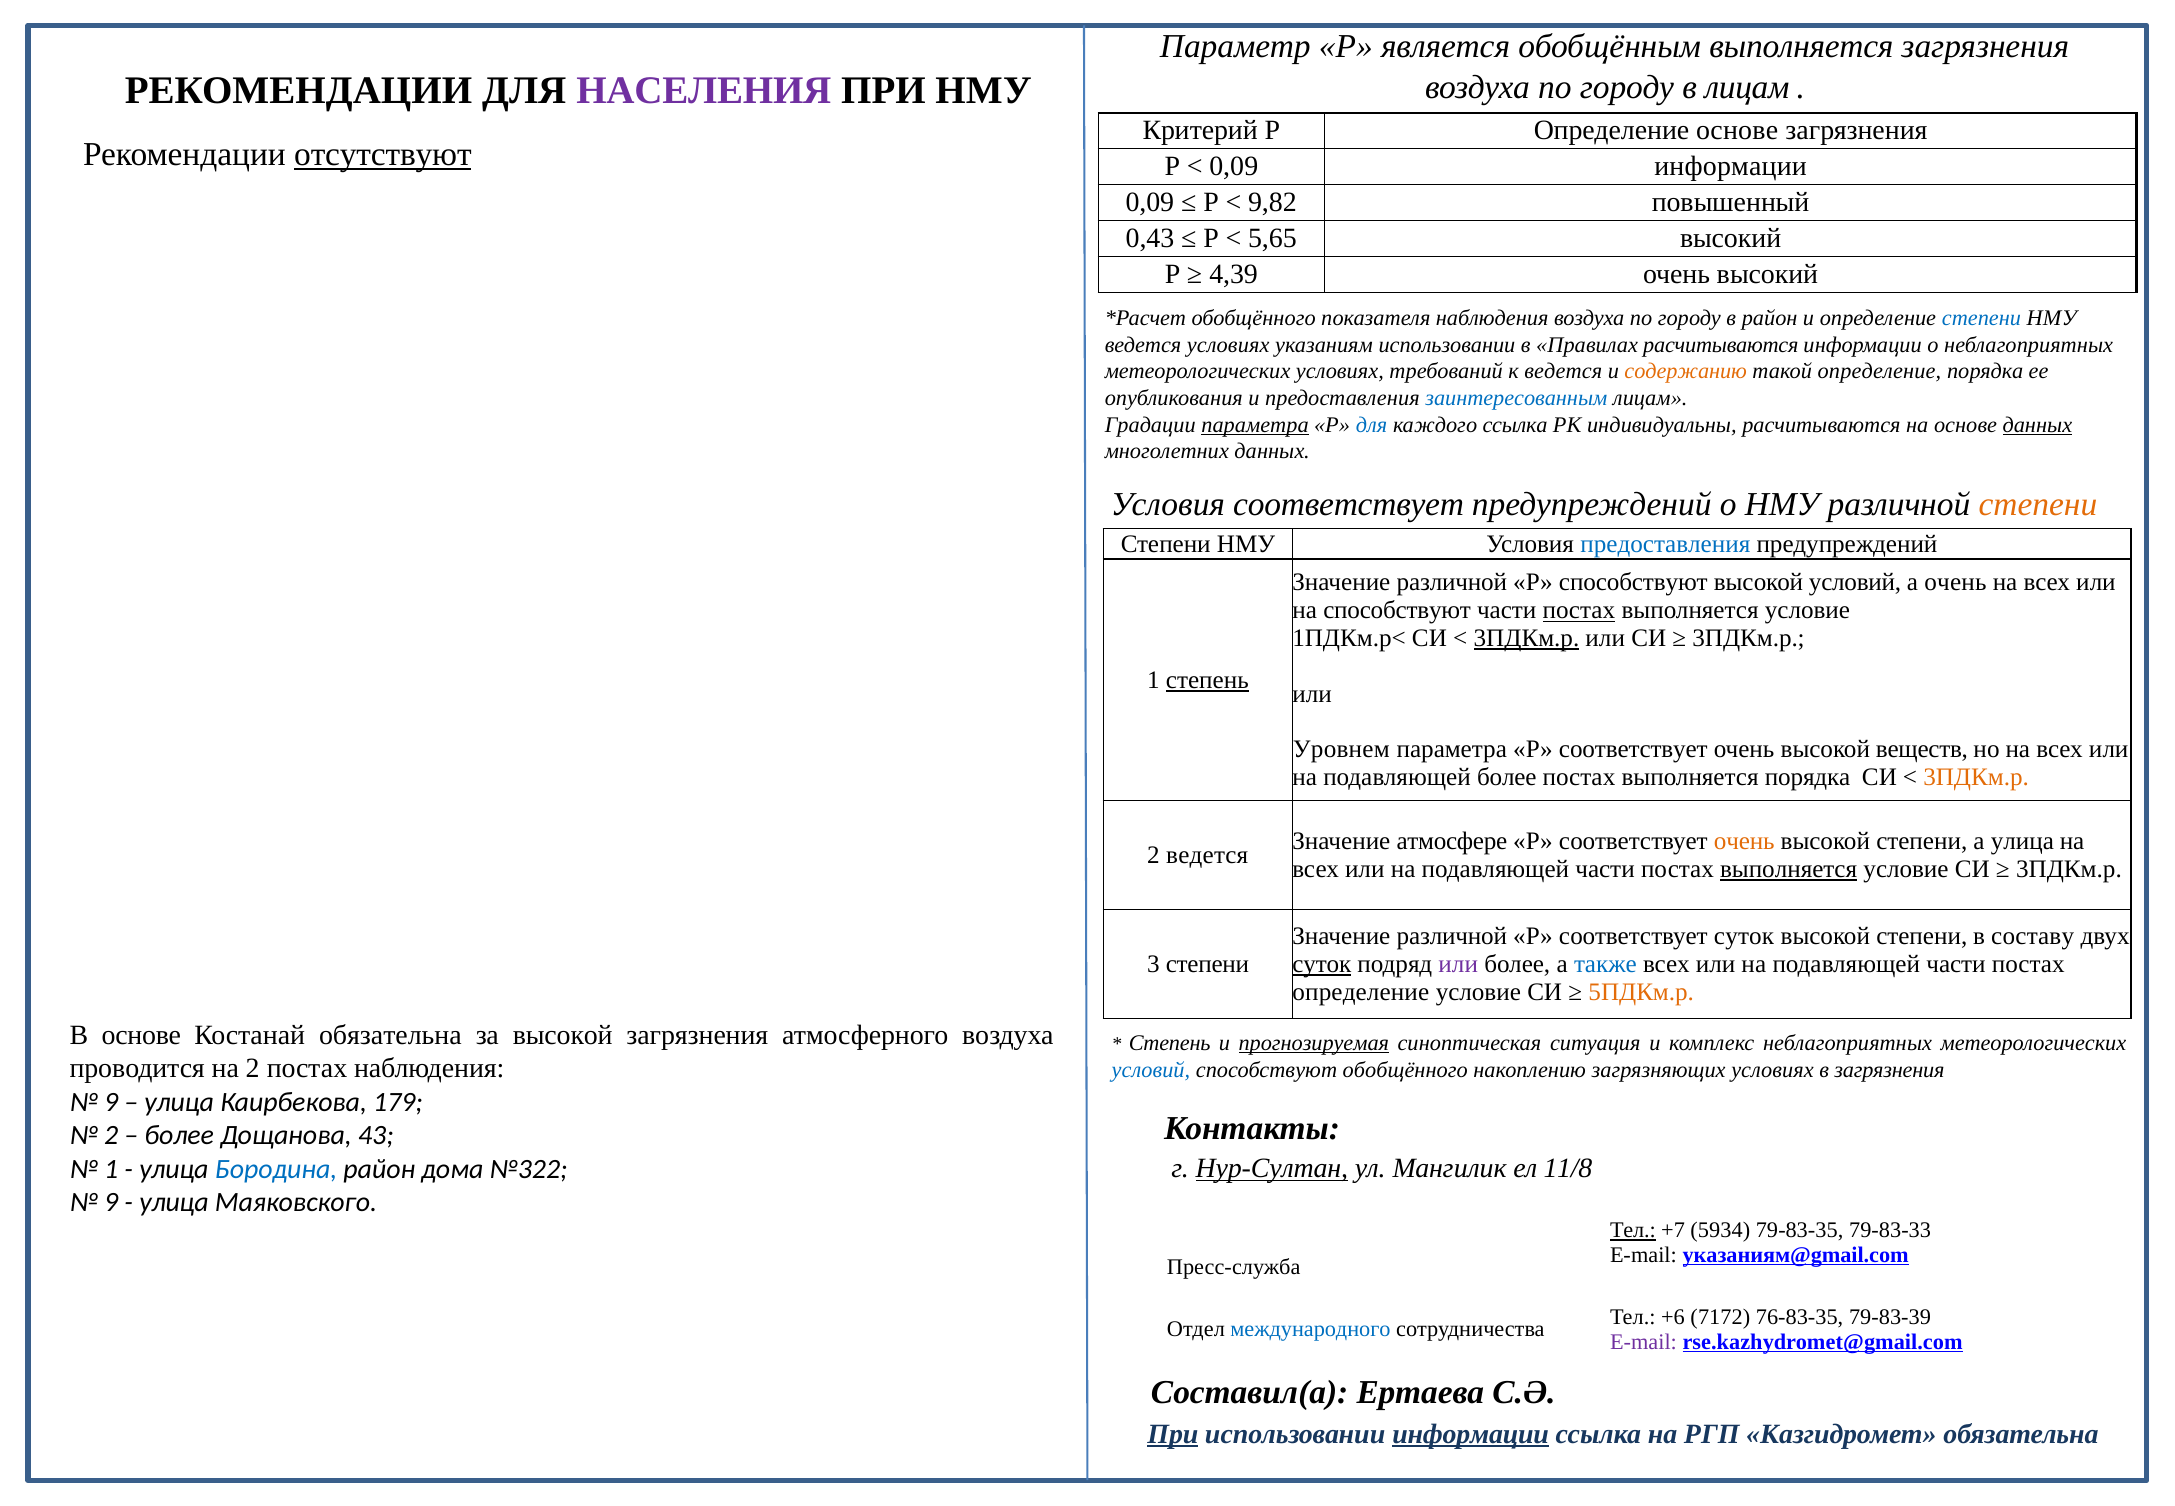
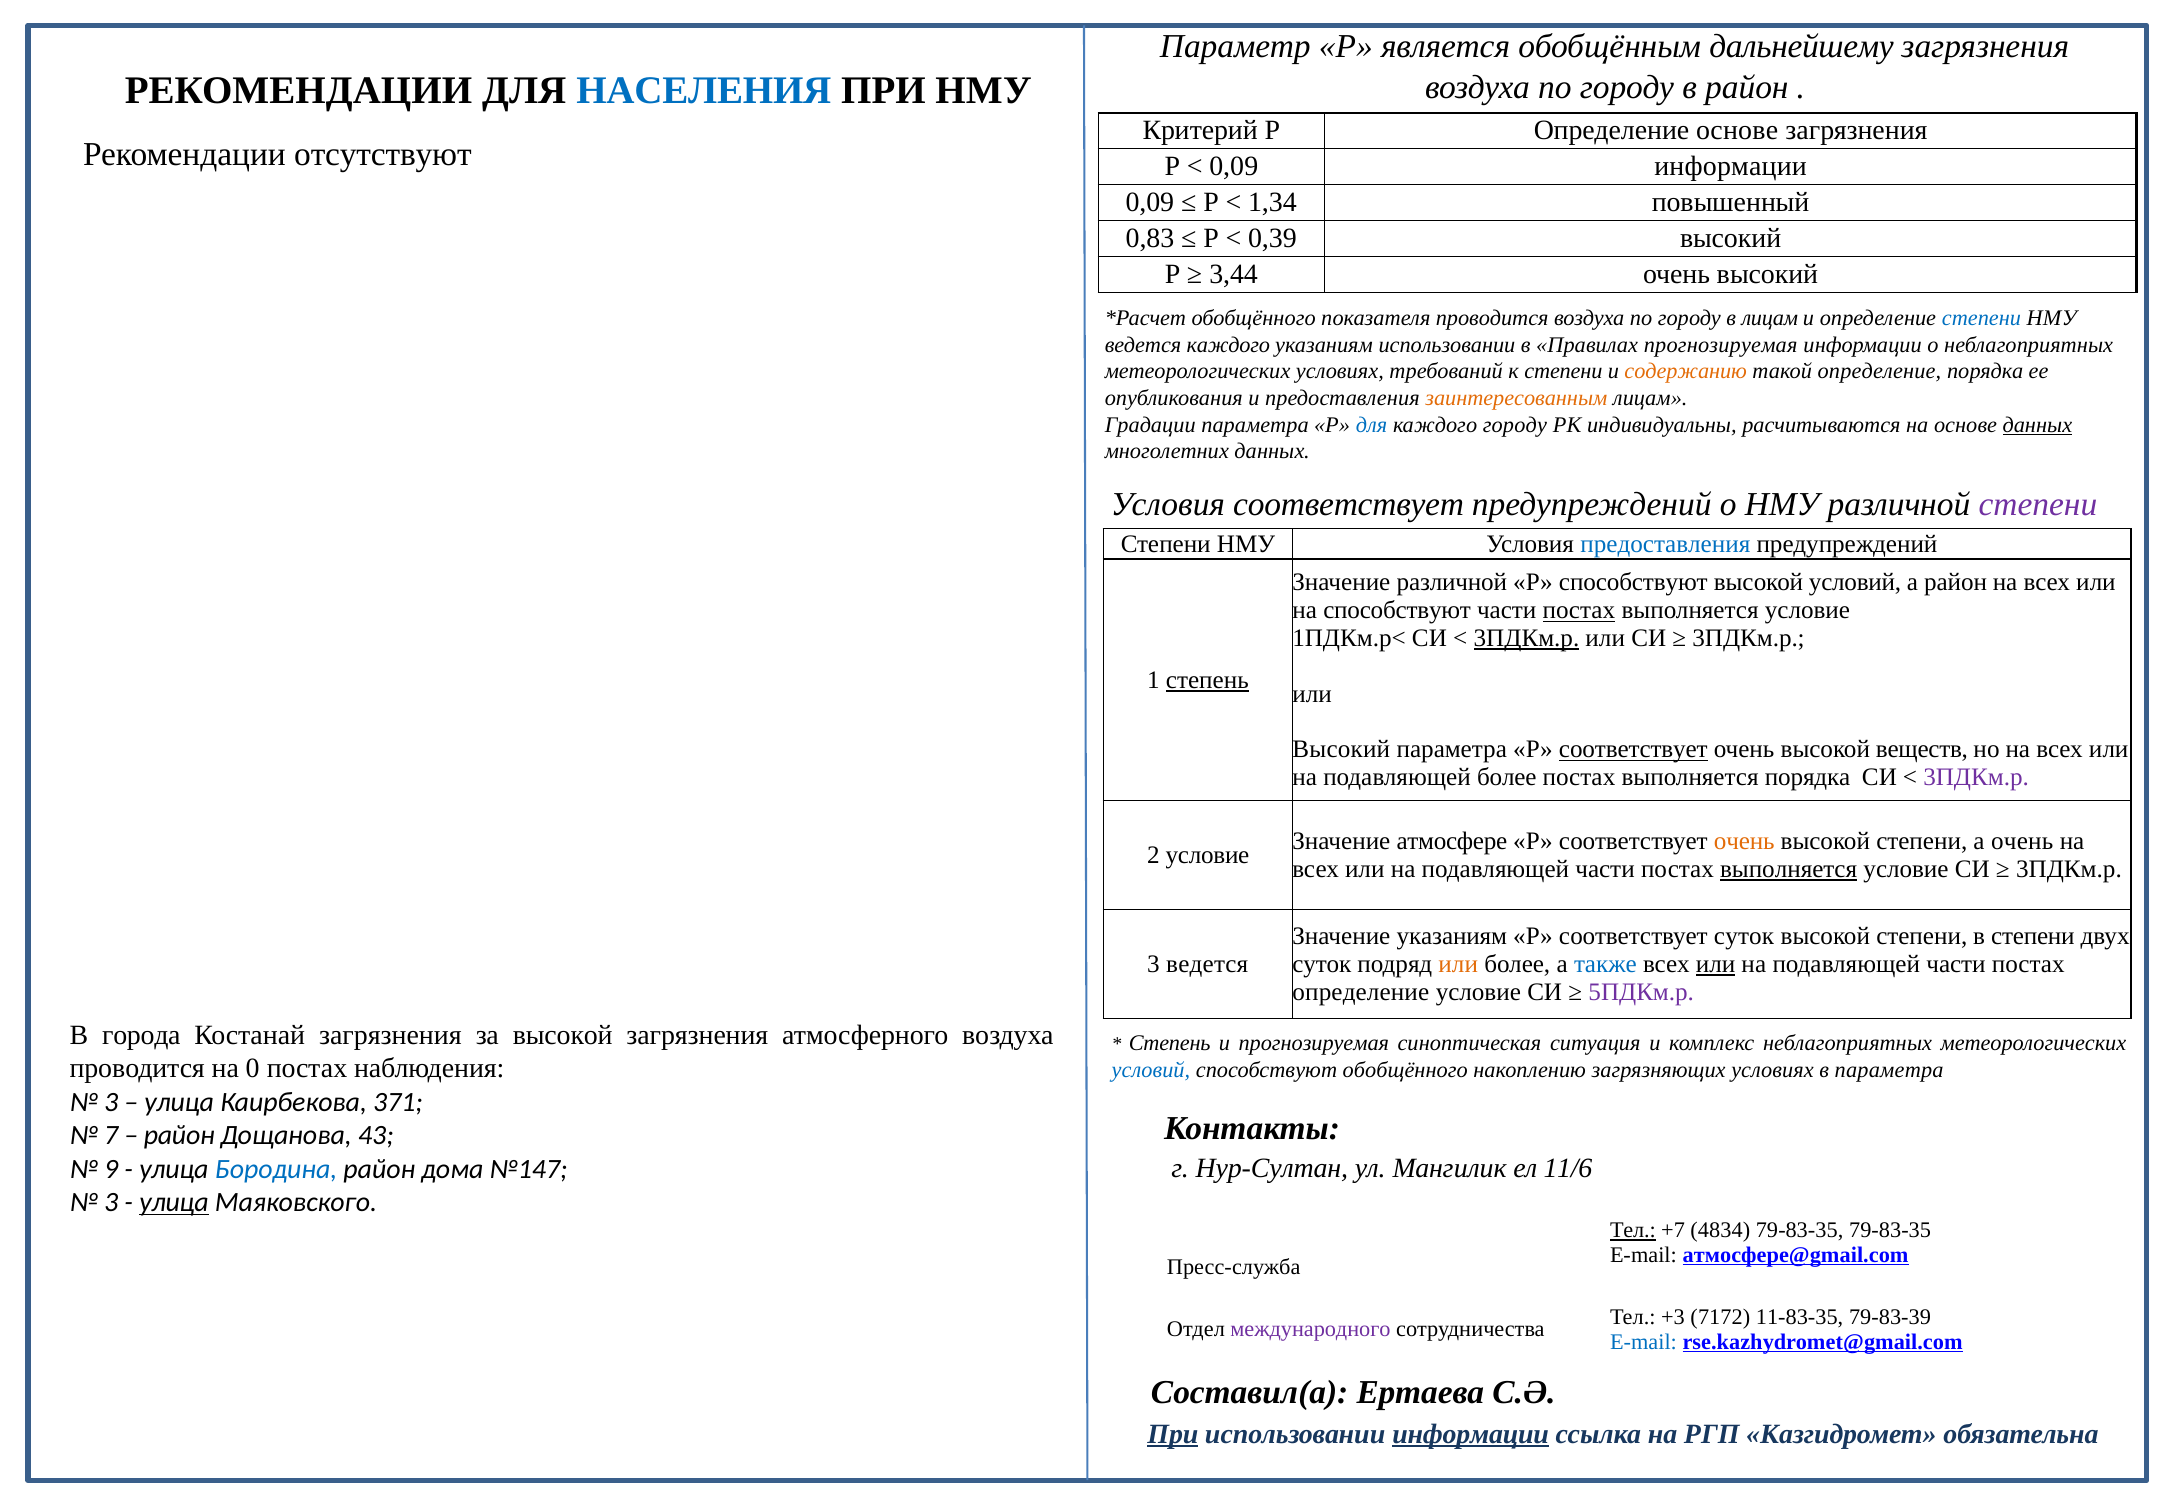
обобщённым выполняется: выполняется -> дальнейшему (1801, 47)
в лицам: лицам -> район (1747, 87)
НАСЕЛЕНИЯ colour: purple -> blue (704, 90)
отсутствуют underline: present -> none (383, 154)
9,82: 9,82 -> 1,34 (1272, 202)
0,43: 0,43 -> 0,83 (1150, 238)
5,65: 5,65 -> 0,39 (1272, 238)
4,39: 4,39 -> 3,44 (1234, 274)
показателя наблюдения: наблюдения -> проводится (1492, 318)
в район: район -> лицам (1770, 318)
ведется условиях: условиях -> каждого (1228, 345)
Правилах расчитываются: расчитываются -> прогнозируемая (1721, 345)
к ведется: ведется -> степени (1563, 371)
заинтересованным colour: blue -> orange (1516, 398)
параметра underline: present -> none (1255, 425)
каждого ссылка: ссылка -> городу (1515, 425)
степени colour: orange -> purple (2038, 504)
а очень: очень -> район (1956, 583)
Уровнем: Уровнем -> Высокий (1341, 749)
соответствует underline: none -> present (1633, 749)
3ПДКм.р colour: orange -> purple (1976, 777)
а улица: улица -> очень (2022, 841)
2 ведется: ведется -> условие (1207, 855)
различной: различной -> указаниям (1452, 936)
в составу: составу -> степени (2033, 936)
3 степени: степени -> ведется (1207, 964)
суток underline: present -> none (1322, 964)
или colour: purple -> orange (1458, 964)
или underline: none -> present (1716, 964)
5ПДКм.р colour: orange -> purple (1641, 992)
В основе: основе -> города (141, 1035)
Костанай обязательна: обязательна -> загрязнения (390, 1035)
прогнозируемая underline: present -> none (1314, 1043)
на 2: 2 -> 0 (253, 1068)
в загрязнения: загрязнения -> параметра (1889, 1070)
9: 9 -> 3 (111, 1102)
179: 179 -> 371 (398, 1102)
2: 2 -> 7 (111, 1135)
более: более -> район (179, 1135)
Нур-Султан underline: present -> none (1272, 1168)
11/8: 11/8 -> 11/6 (1568, 1168)
1: 1 -> 9 (111, 1169)
№322: №322 -> №147 (529, 1169)
9: 9 -> 3 (111, 1202)
улица underline: none -> present (174, 1202)
5934: 5934 -> 4834 (1720, 1230)
79-83-35 79-83-33: 79-83-33 -> 79-83-35 (1890, 1230)
указаниям@gmail.com: указаниям@gmail.com -> атмосфере@gmail.com (1796, 1255)
+6: +6 -> +3 (1673, 1317)
76-83-35: 76-83-35 -> 11-83-35 (1800, 1317)
международного colour: blue -> purple (1310, 1329)
E-mail colour: purple -> blue (1643, 1342)
